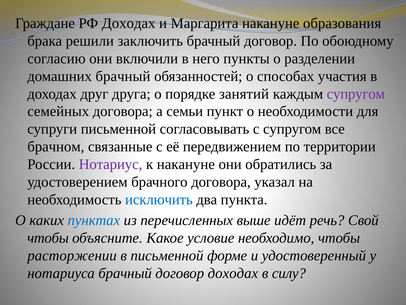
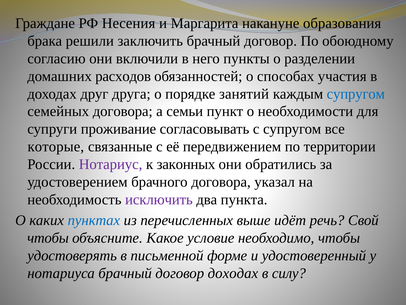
РФ Доходах: Доходах -> Несения (129, 23)
домашних брачный: брачный -> расходов (123, 76)
супругом colour: purple -> blue (356, 94)
супруги письменной: письменной -> проживание (118, 129)
брачном: брачном -> которые (56, 146)
к накануне: накануне -> законных (186, 164)
исключить colour: blue -> purple (159, 199)
расторжении: расторжении -> удостоверять (72, 255)
